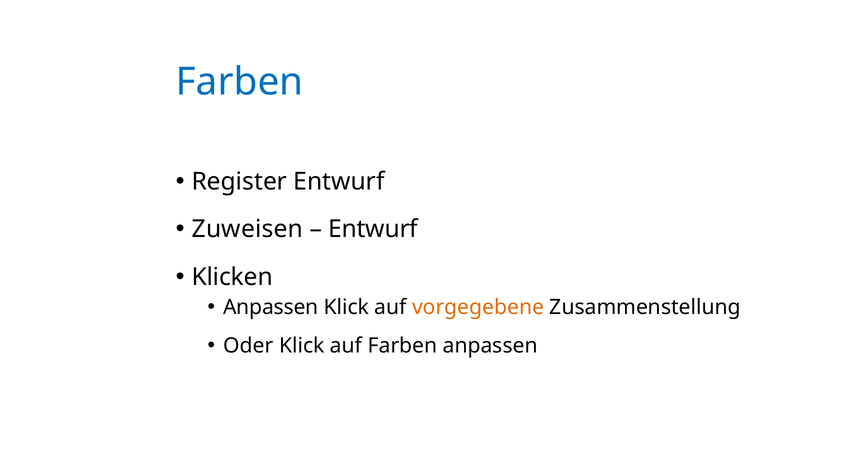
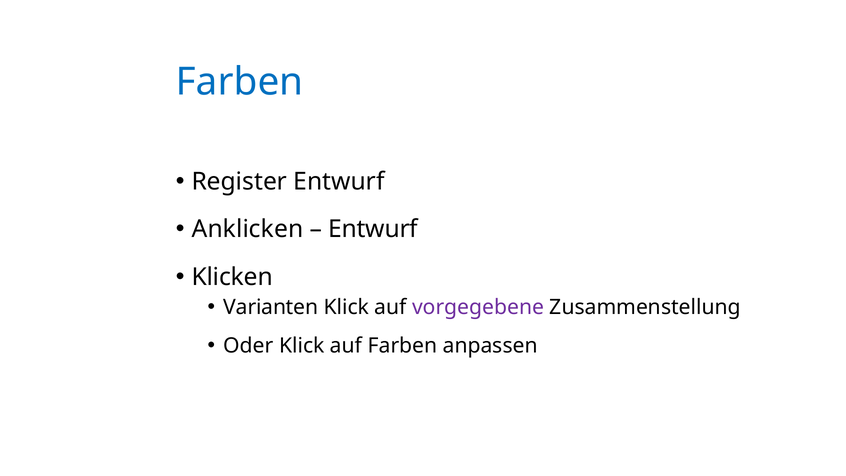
Zuweisen: Zuweisen -> Anklicken (248, 229)
Anpassen: Anpassen -> Varianten (271, 307)
vorgegebene colour: orange -> purple (478, 307)
